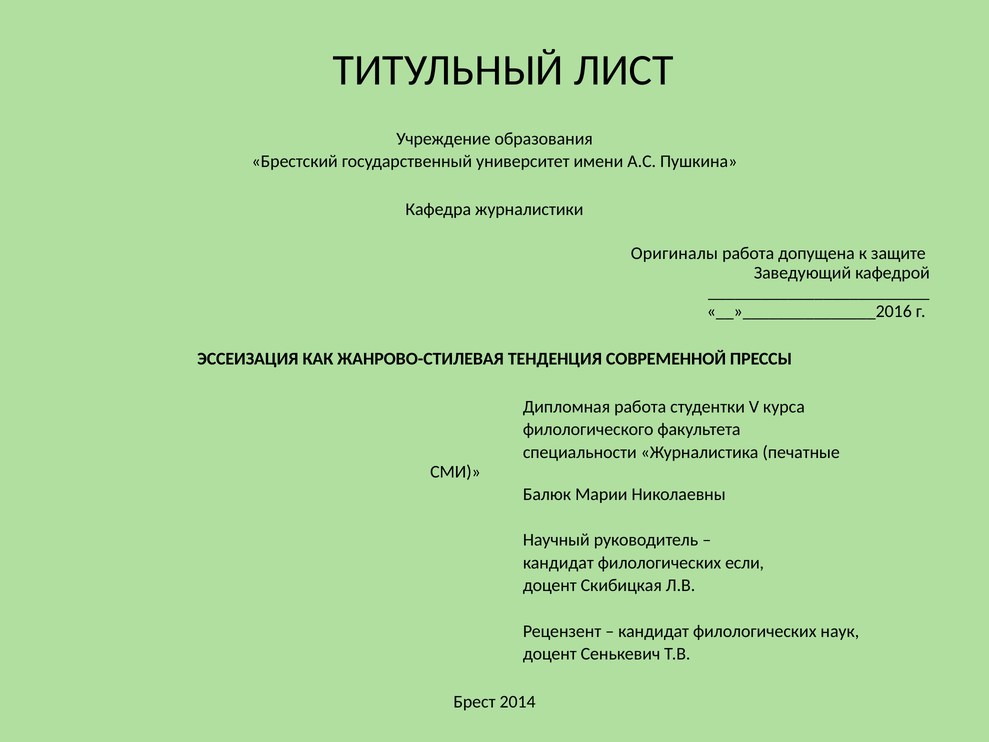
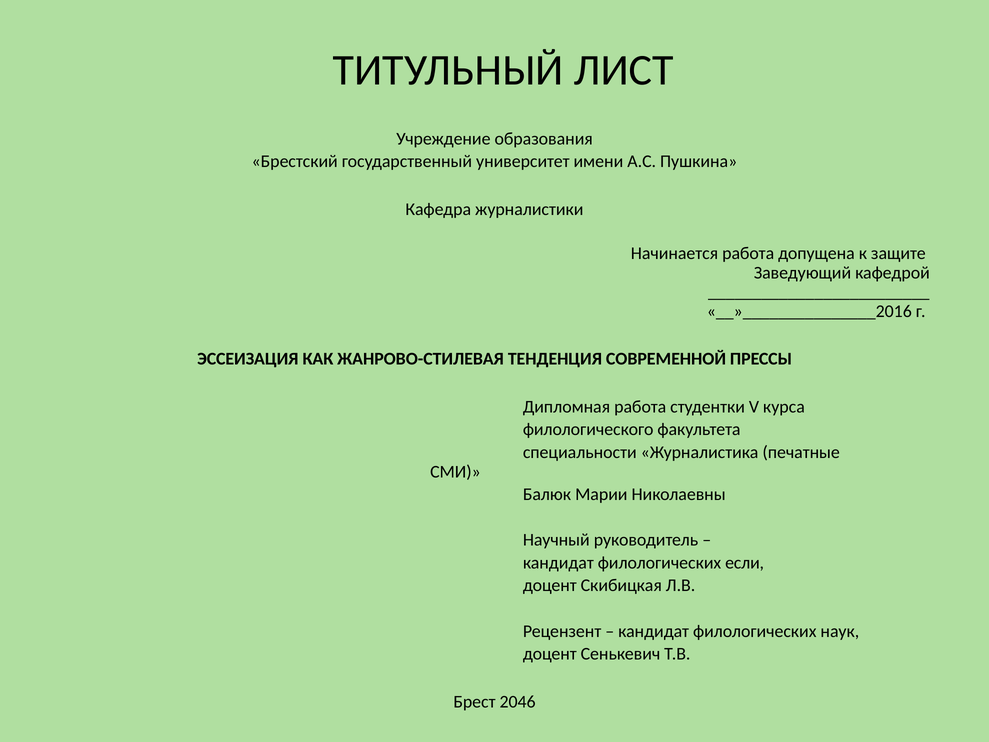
Оригиналы: Оригиналы -> Начинается (674, 253)
2014: 2014 -> 2046 (518, 701)
